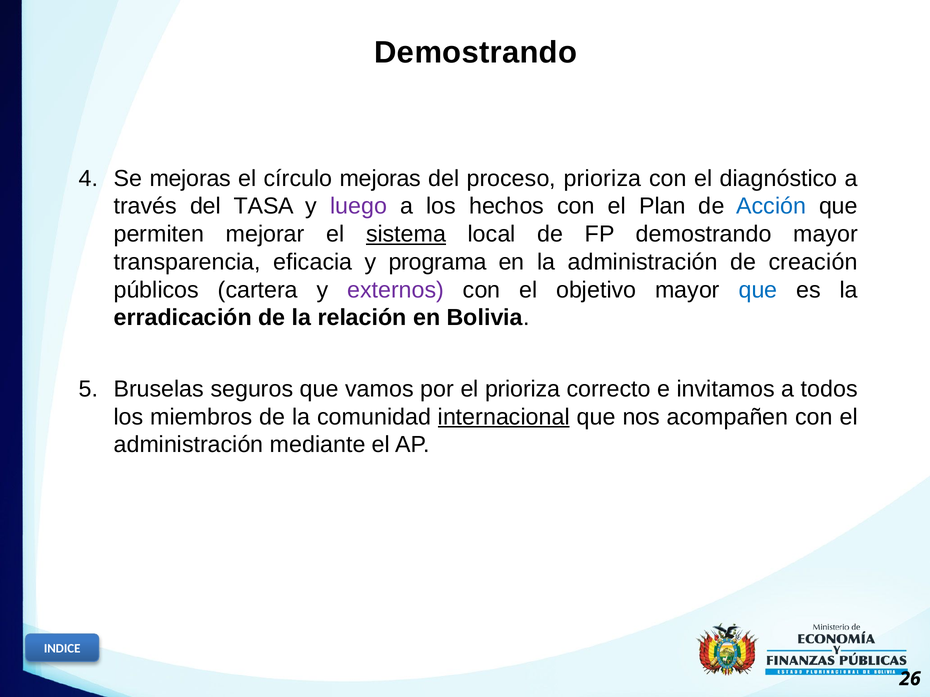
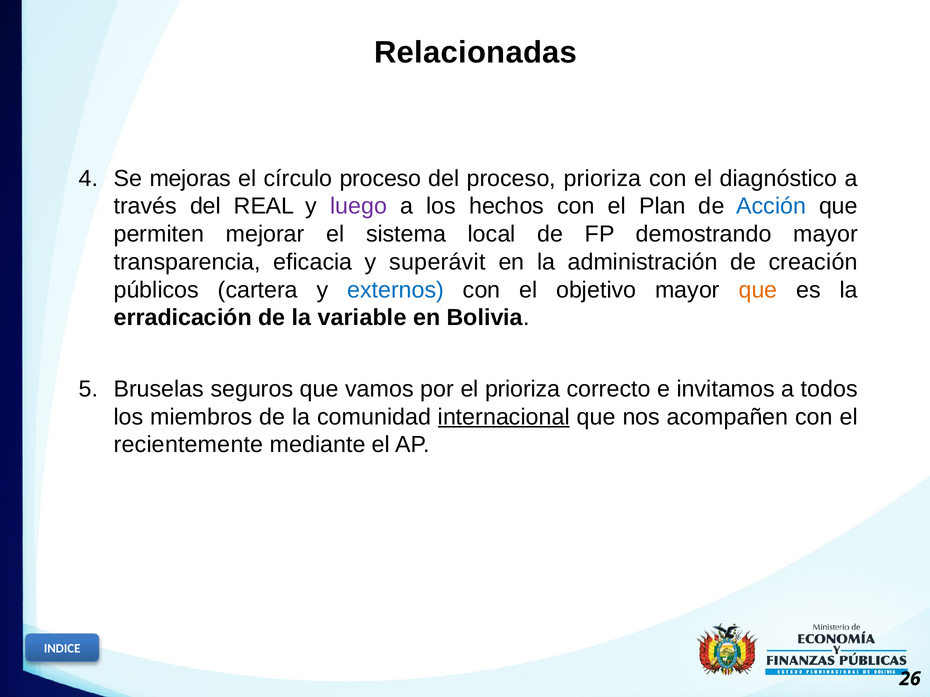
Demostrando: Demostrando -> Relacionadas (476, 53)
círculo mejoras: mejoras -> proceso (380, 179)
TASA: TASA -> REAL (264, 206)
sistema underline: present -> none (406, 234)
programa: programa -> superávit (437, 262)
externos colour: purple -> blue (396, 290)
que colour: blue -> orange (758, 290)
relación: relación -> variable (362, 318)
administración: administración -> recientemente (188, 445)
